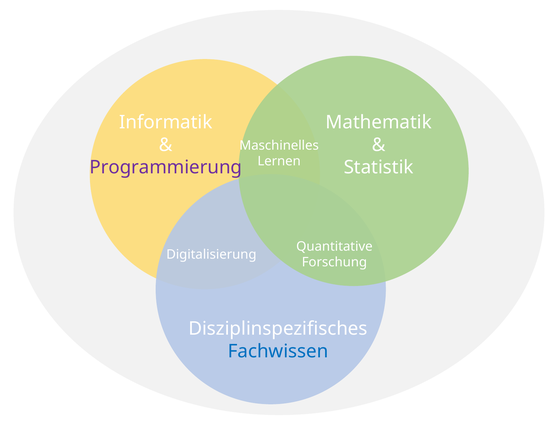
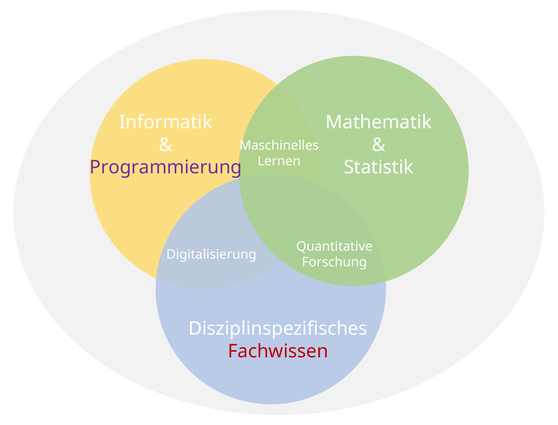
Fachwissen colour: blue -> red (278, 351)
